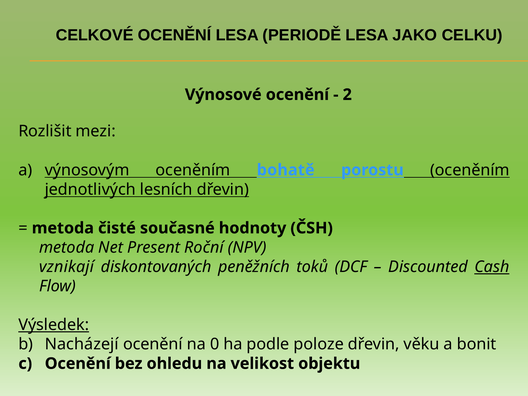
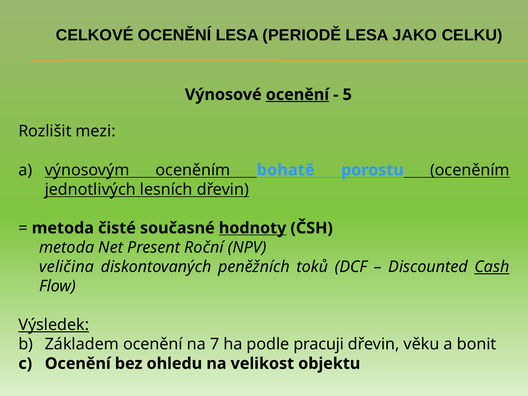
ocenění underline: none -> present (297, 95)
2: 2 -> 5 (347, 95)
hodnoty underline: none -> present (253, 228)
vznikají: vznikají -> veličina (67, 267)
Nacházejí: Nacházejí -> Základem (82, 344)
0: 0 -> 7 (215, 344)
poloze: poloze -> pracuji (319, 344)
